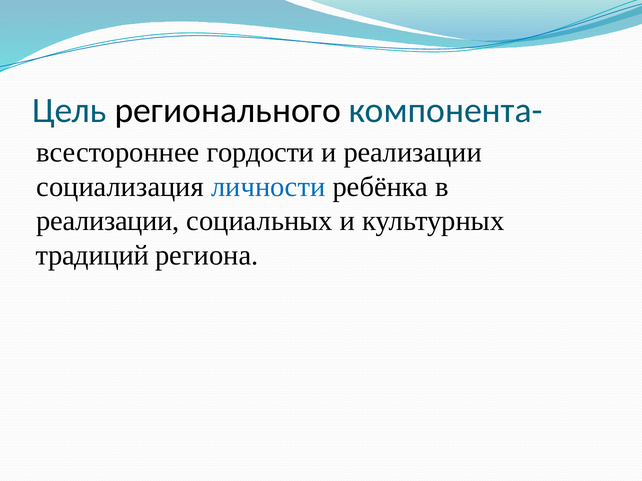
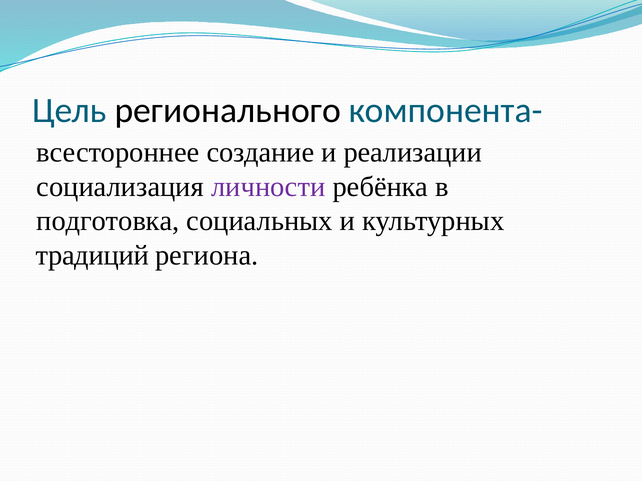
гордости: гордости -> создание (260, 153)
личности colour: blue -> purple (268, 187)
реализации: реализации -> подготовка (108, 221)
